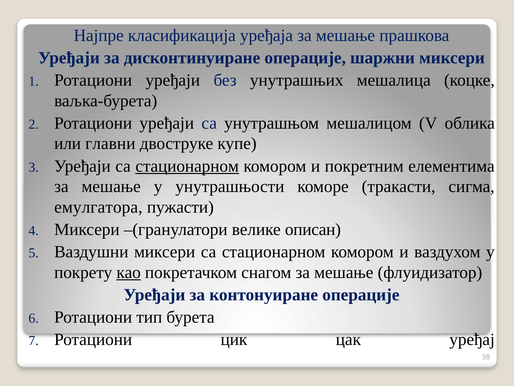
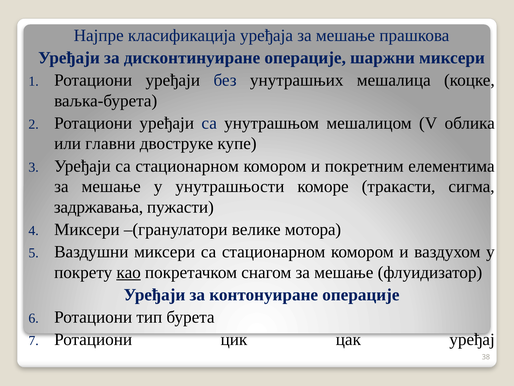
стационарном underline: present -> none (187, 166)
емулгатора: емулгатора -> задржавања (99, 207)
описан: описан -> мотора (313, 229)
